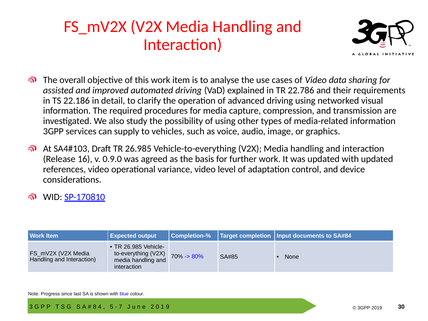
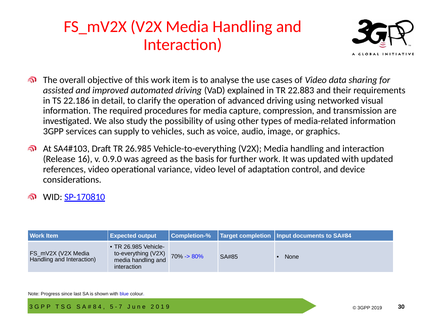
22.786: 22.786 -> 22.883 (301, 90)
